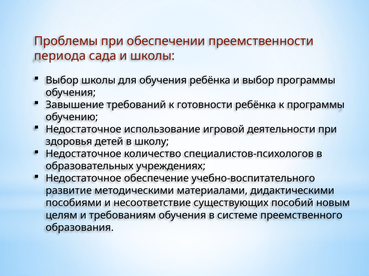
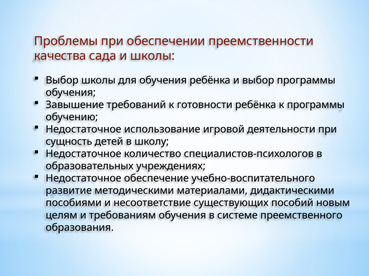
периода: периода -> качества (60, 56)
здоровья: здоровья -> сущность (69, 142)
